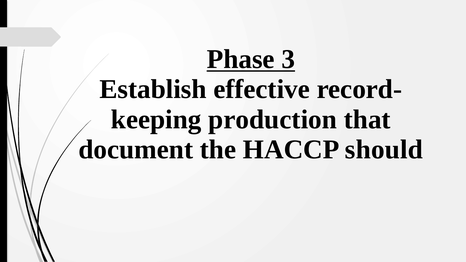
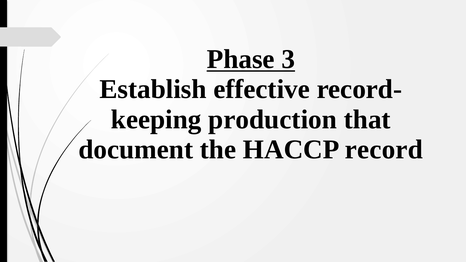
should: should -> record (384, 150)
